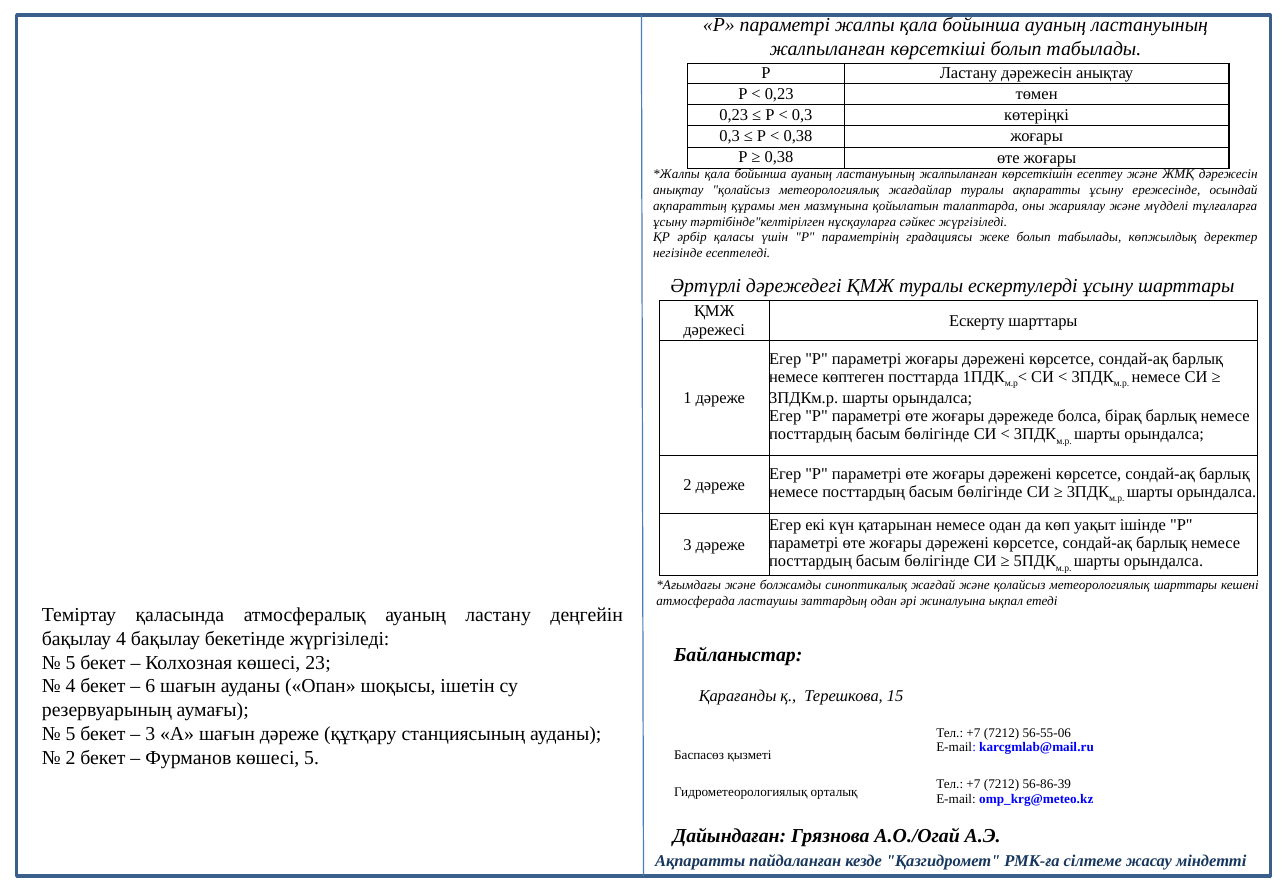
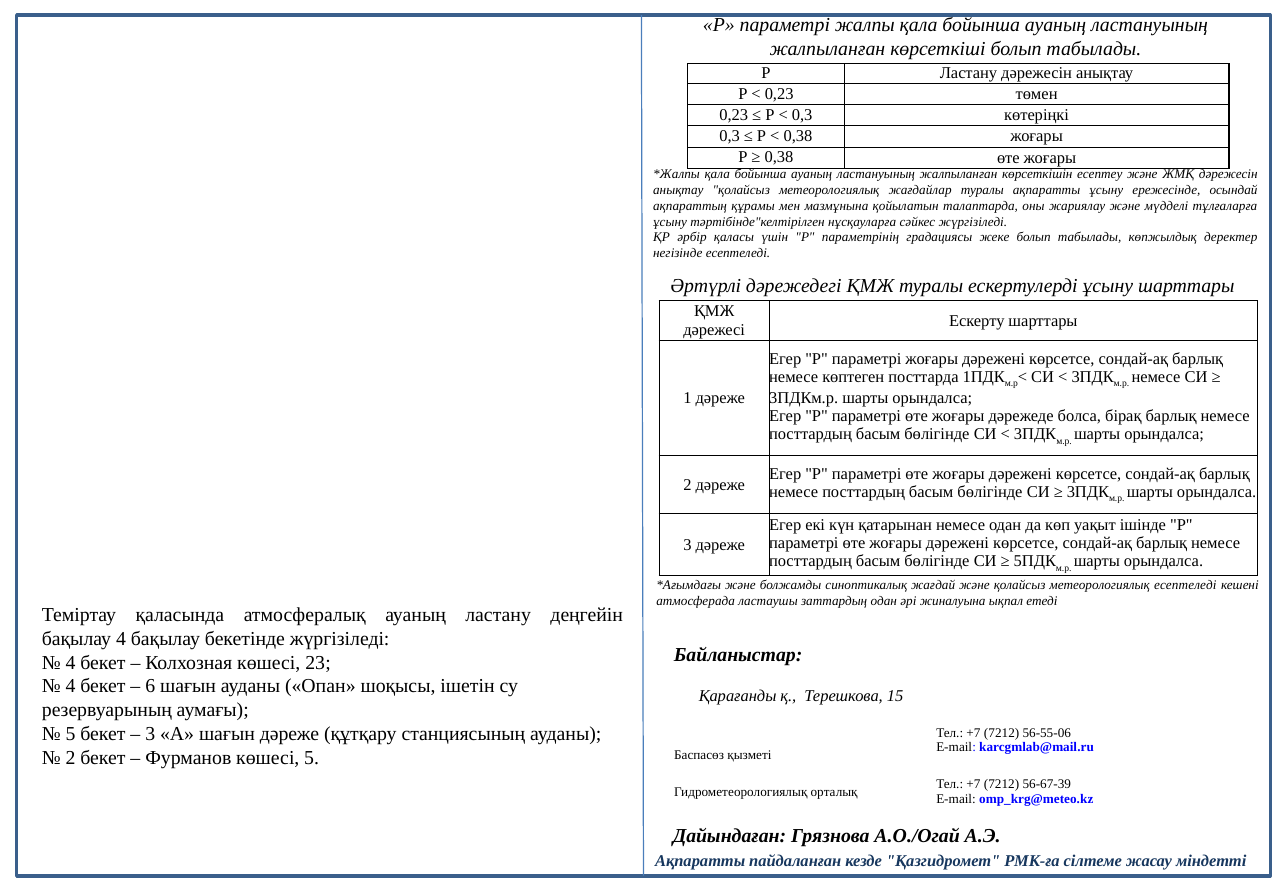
метеорологиялық шарттары: шарттары -> есептеледі (1185, 585)
5: 5 -> 4 (71, 663)
56-86-39: 56-86-39 -> 56-67-39 (1047, 784)
